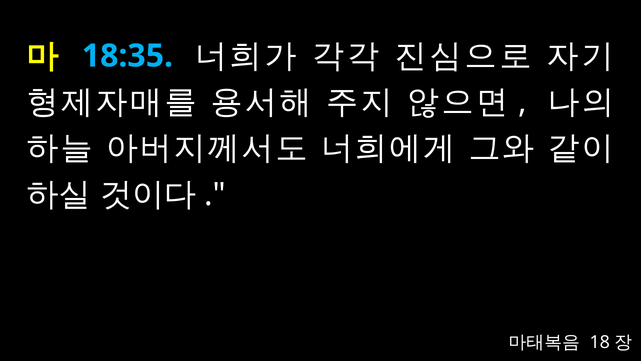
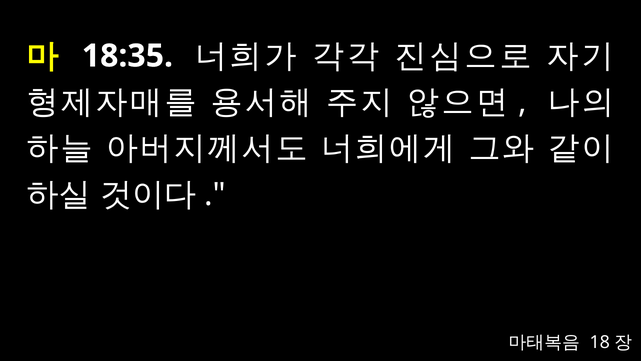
18:35 colour: light blue -> white (127, 56)
